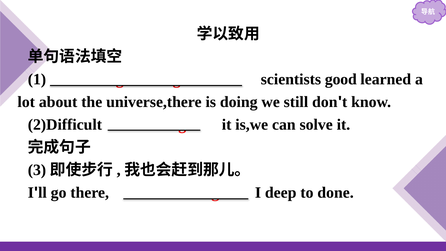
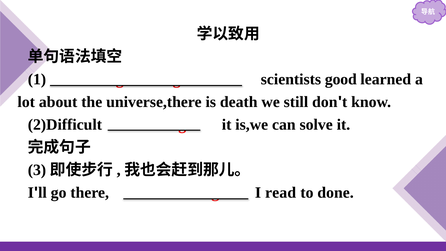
doing: doing -> death (239, 102)
deep: deep -> read (281, 193)
